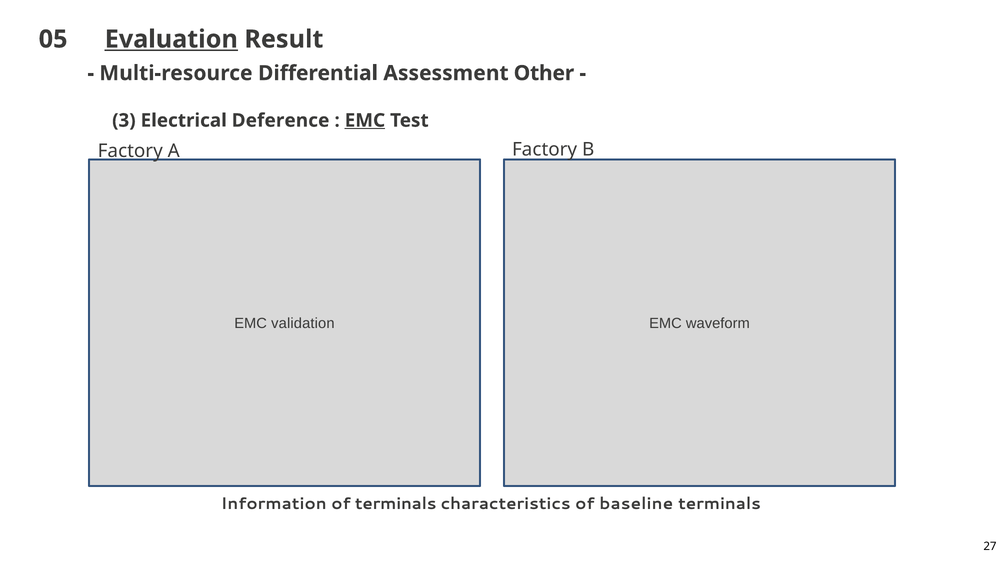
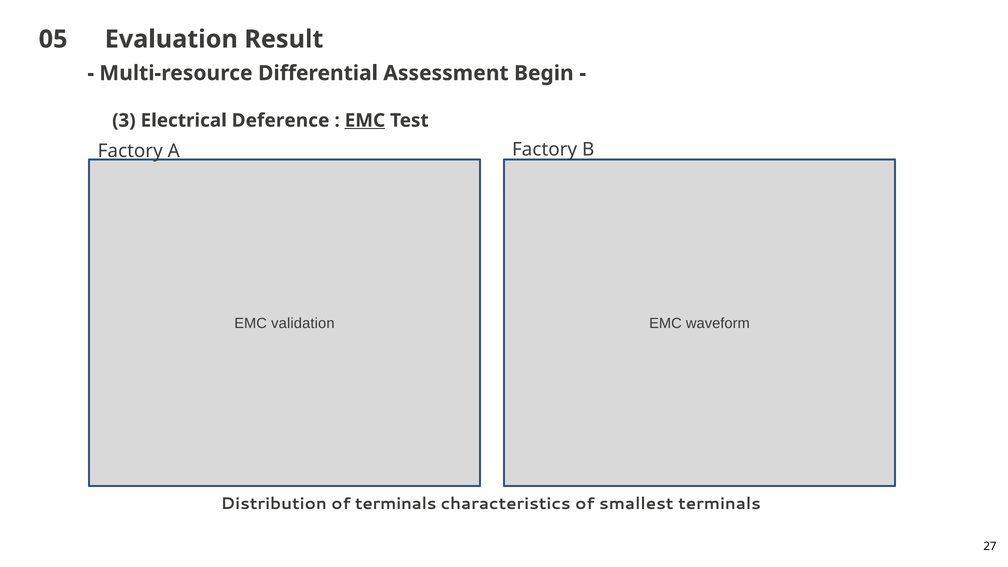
Evaluation underline: present -> none (171, 39)
Other: Other -> Begin (544, 73)
Information: Information -> Distribution (274, 504)
baseline: baseline -> smallest (636, 504)
